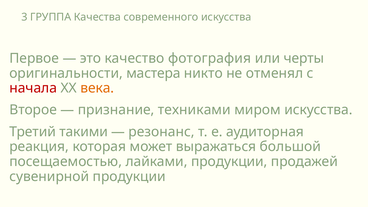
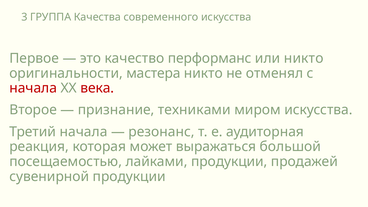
фотография: фотография -> перформанс (210, 58)
или черты: черты -> никто (304, 58)
века colour: orange -> red (97, 88)
Третий такими: такими -> начала (83, 132)
